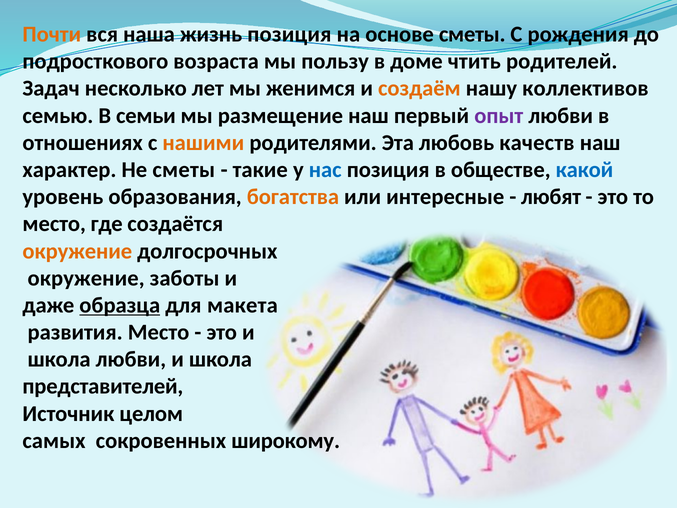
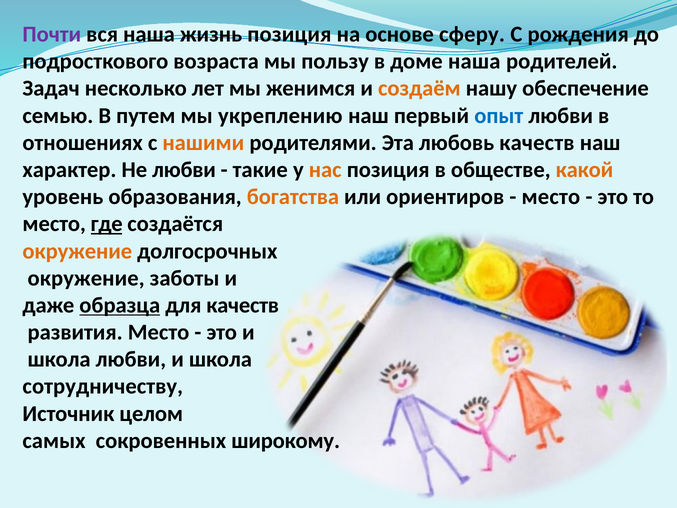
Почти colour: orange -> purple (52, 34)
основе сметы: сметы -> сферу (472, 34)
доме чтить: чтить -> наша (474, 61)
коллективов: коллективов -> обеспечение (585, 88)
семьи: семьи -> путем (146, 116)
размещение: размещение -> укреплению (280, 116)
опыт colour: purple -> blue (499, 116)
Не сметы: сметы -> любви (184, 170)
нас colour: blue -> orange (325, 170)
какой colour: blue -> orange (584, 170)
интересные: интересные -> ориентиров (445, 197)
любят: любят -> место (551, 197)
где underline: none -> present (107, 224)
для макета: макета -> качеств (243, 305)
представителей: представителей -> сотрудничеству (103, 386)
